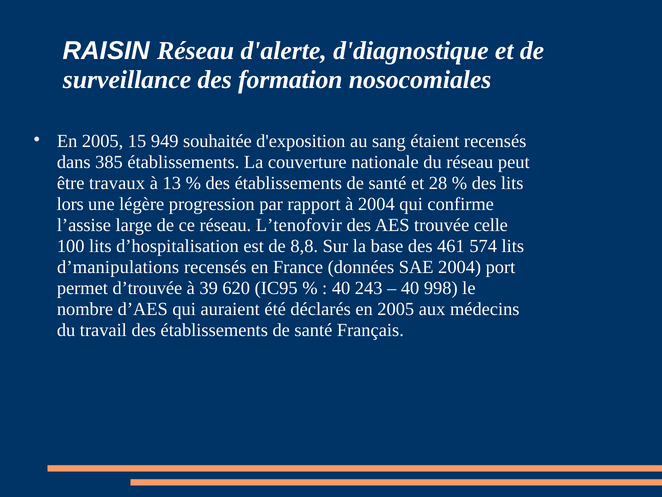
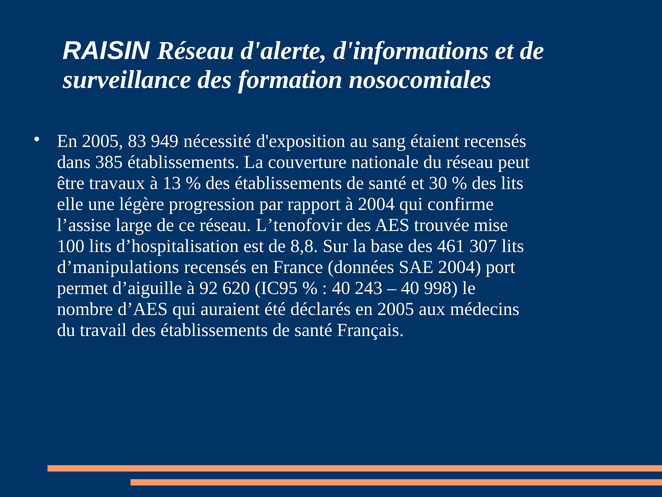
d'diagnostique: d'diagnostique -> d'informations (411, 51)
15: 15 -> 83 (137, 141)
souhaitée: souhaitée -> nécessité (217, 141)
28: 28 -> 30 (438, 183)
lors: lors -> elle (70, 204)
celle: celle -> mise (491, 225)
574: 574 -> 307 (483, 246)
d’trouvée: d’trouvée -> d’aiguille (147, 288)
39: 39 -> 92 (209, 288)
